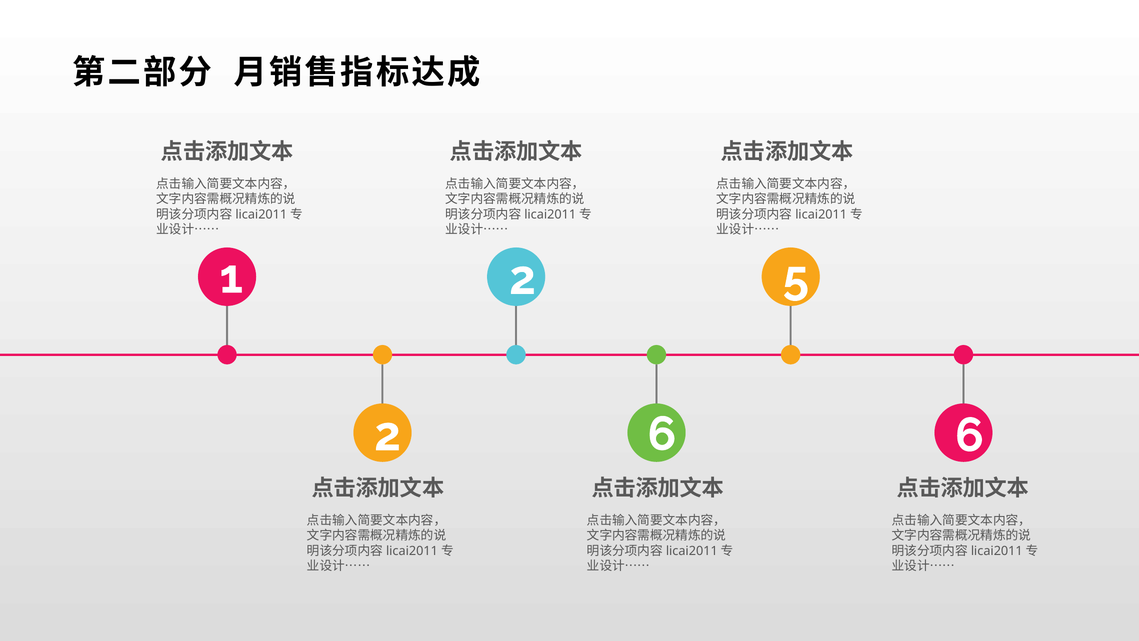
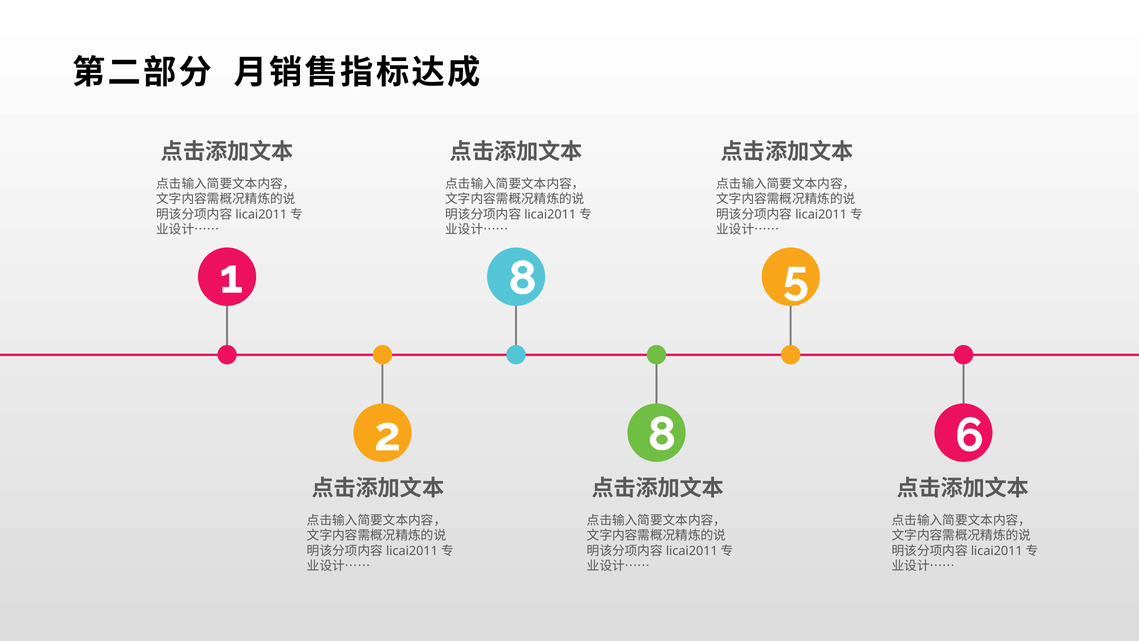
1 2: 2 -> 8 (523, 278)
2 6: 6 -> 8 (662, 434)
